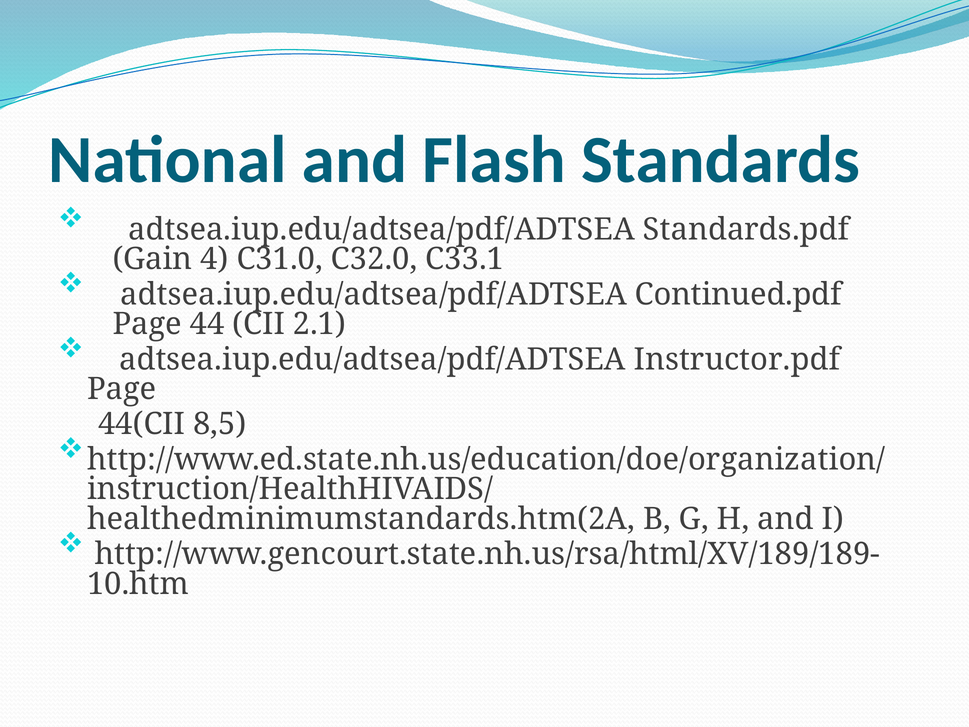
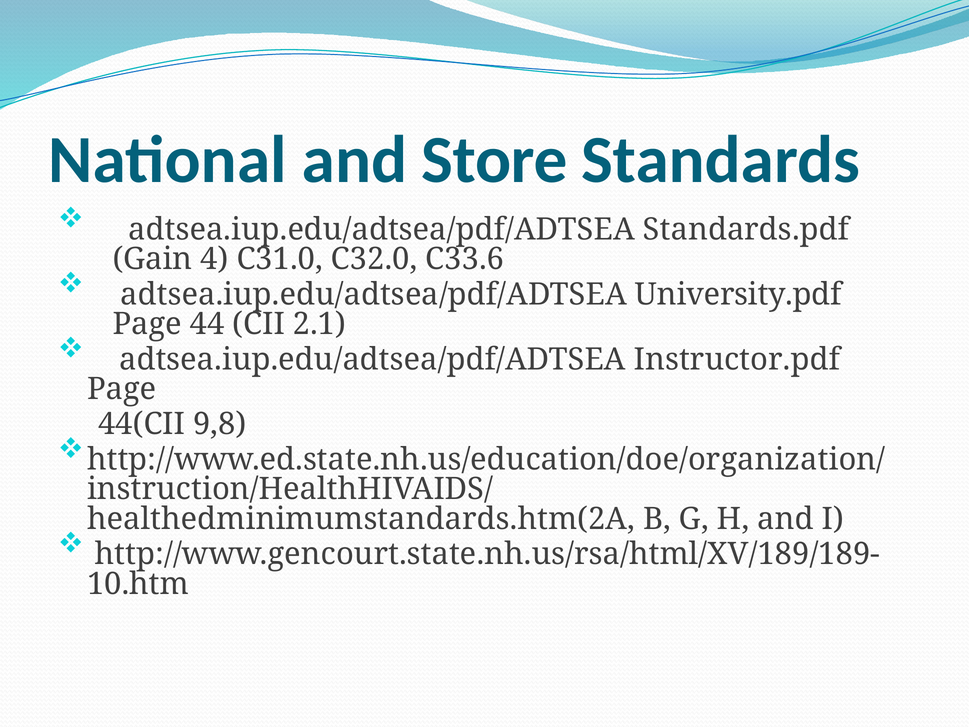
Flash: Flash -> Store (495, 160)
C33.1: C33.1 -> C33.6 (465, 259)
Continued.pdf: Continued.pdf -> University.pdf (738, 294)
8,5: 8,5 -> 9,8 (220, 424)
